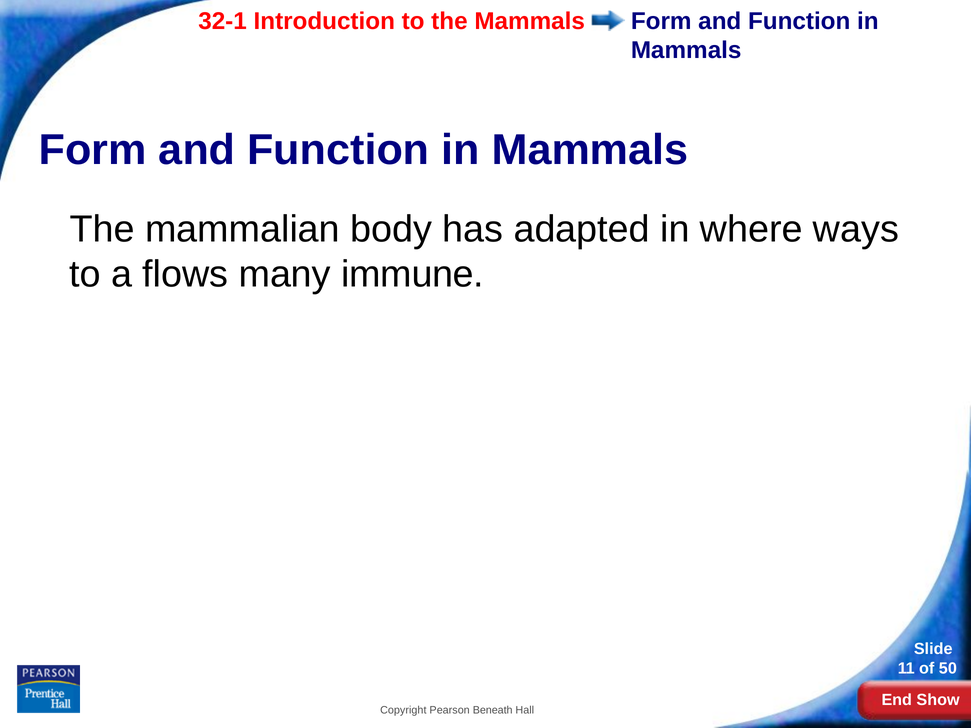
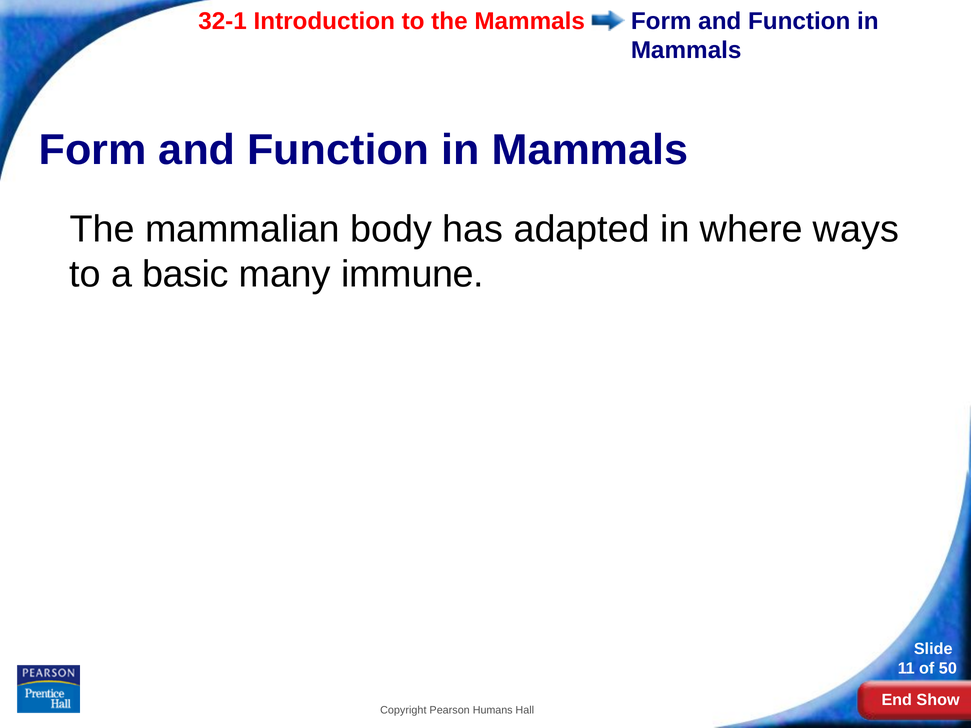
flows: flows -> basic (185, 275)
Beneath: Beneath -> Humans (493, 711)
